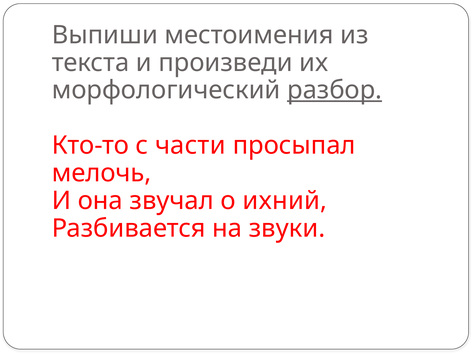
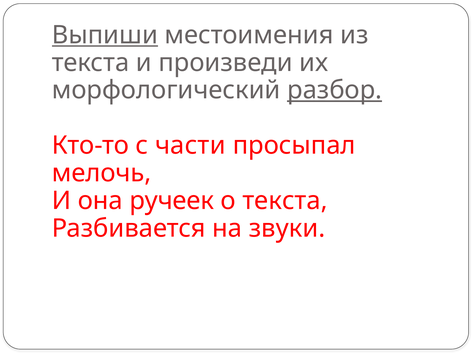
Выпиши underline: none -> present (105, 35)
звучал: звучал -> ручеек (172, 201)
о ихний: ихний -> текста (285, 201)
